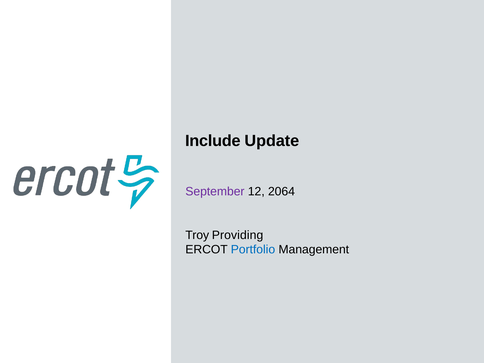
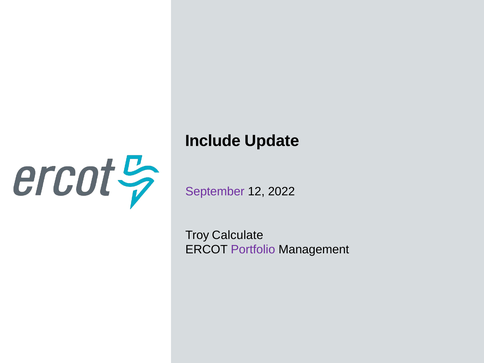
2064: 2064 -> 2022 (281, 191)
Providing: Providing -> Calculate (238, 235)
Portfolio colour: blue -> purple (253, 250)
